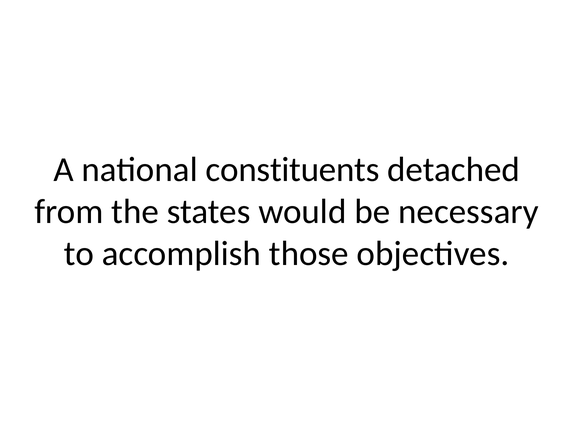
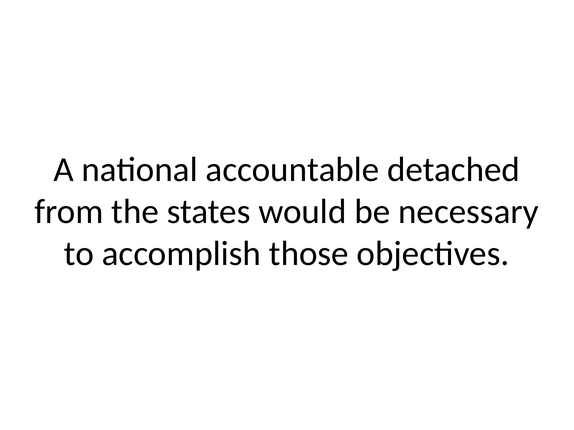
constituents: constituents -> accountable (292, 170)
